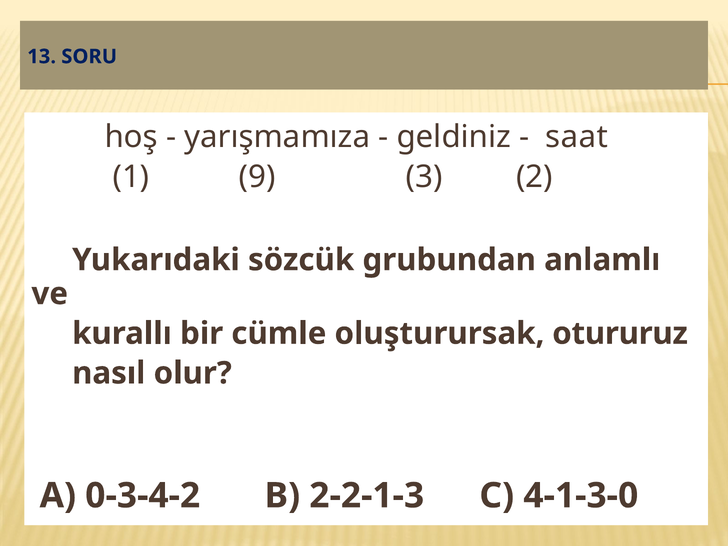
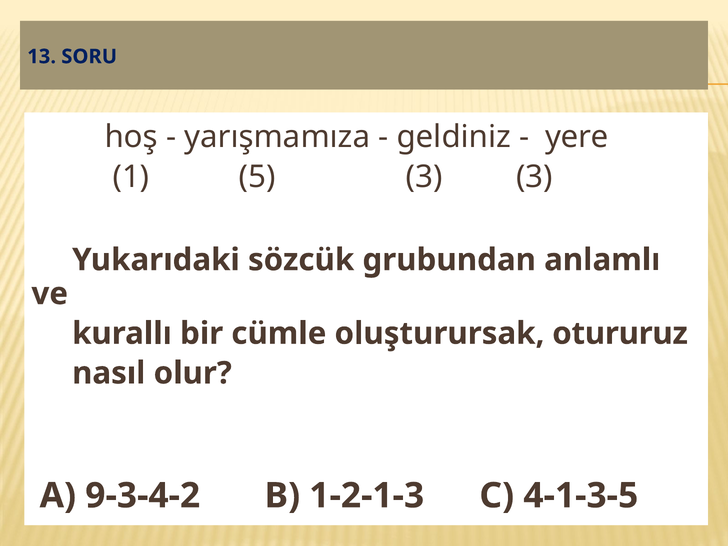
saat: saat -> yere (577, 137)
9: 9 -> 5 (257, 177)
3 2: 2 -> 3 (534, 177)
0-3-4-2: 0-3-4-2 -> 9-3-4-2 (143, 496)
2-2-1-3: 2-2-1-3 -> 1-2-1-3 (367, 496)
4-1-3-0: 4-1-3-0 -> 4-1-3-5 (581, 496)
